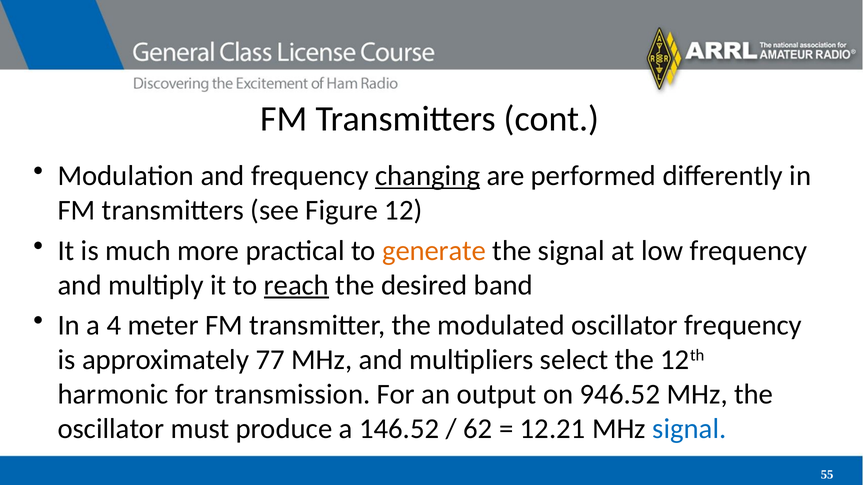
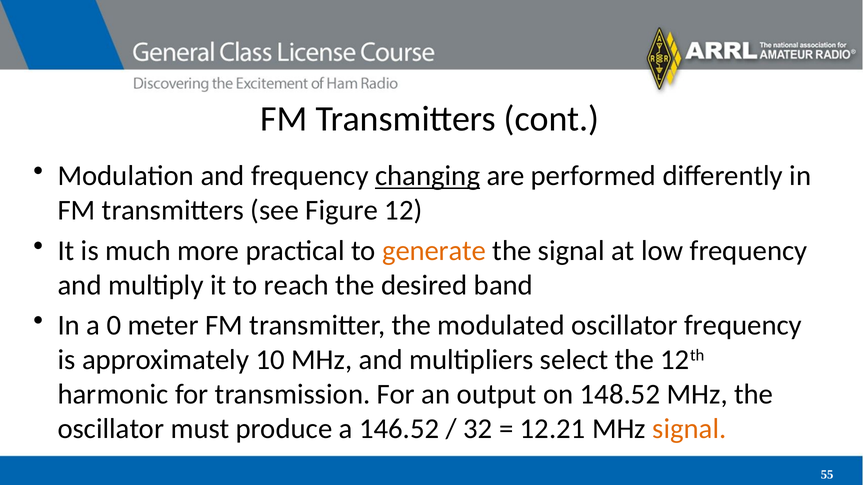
reach underline: present -> none (296, 285)
4: 4 -> 0 (114, 326)
77: 77 -> 10 (270, 360)
946.52: 946.52 -> 148.52 (620, 395)
62: 62 -> 32 (478, 429)
signal colour: blue -> orange (689, 429)
